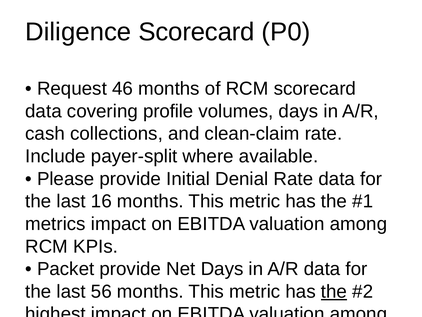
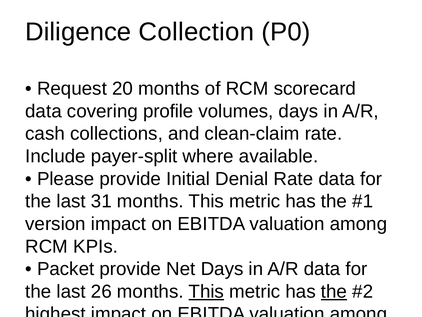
Diligence Scorecard: Scorecard -> Collection (196, 32)
46: 46 -> 20 (123, 88)
16: 16 -> 31 (101, 201)
metrics: metrics -> version (55, 224)
56: 56 -> 26 (101, 291)
This underline: none -> present (206, 291)
